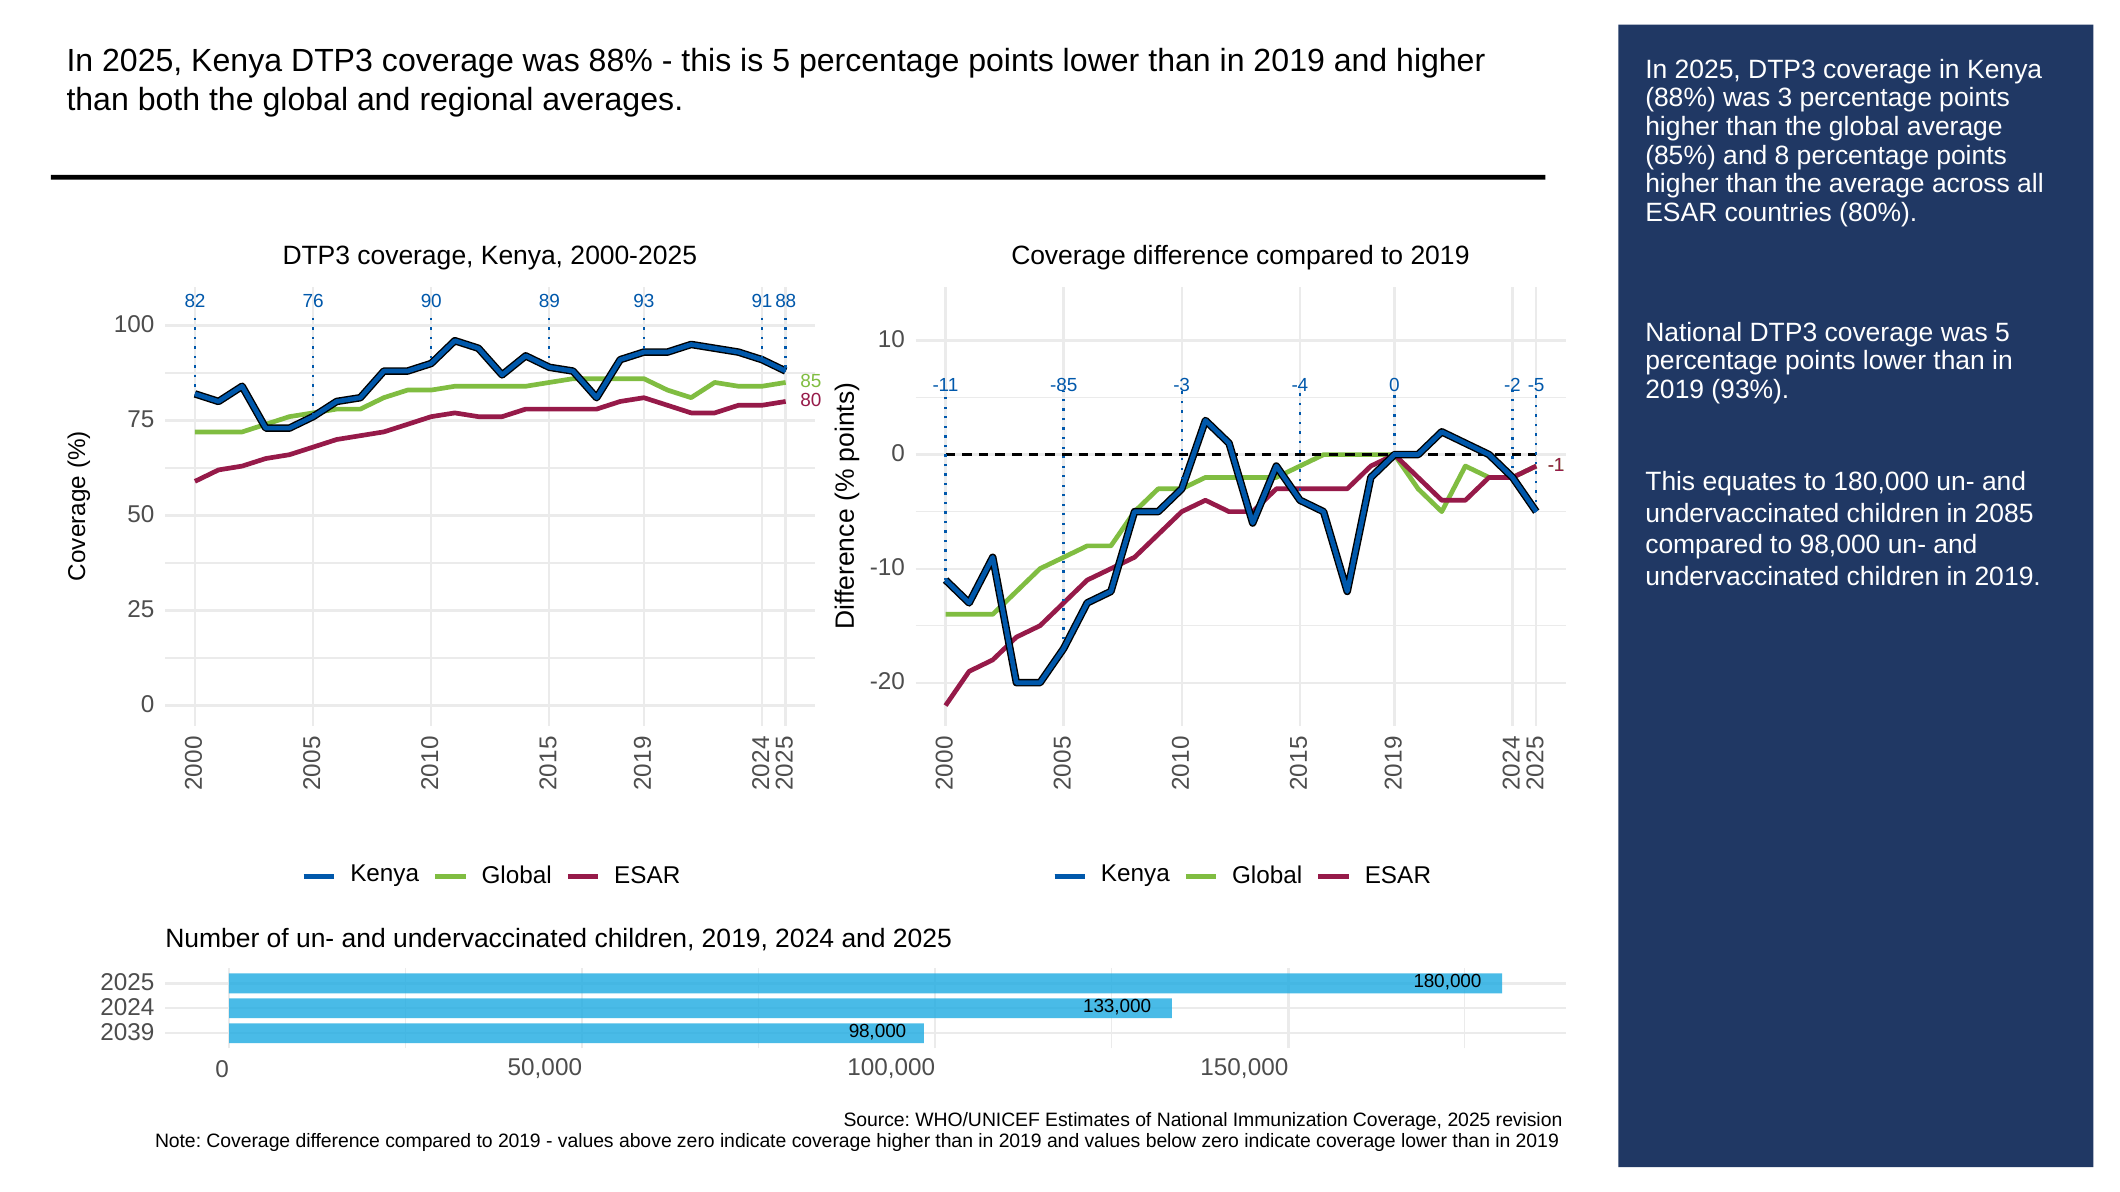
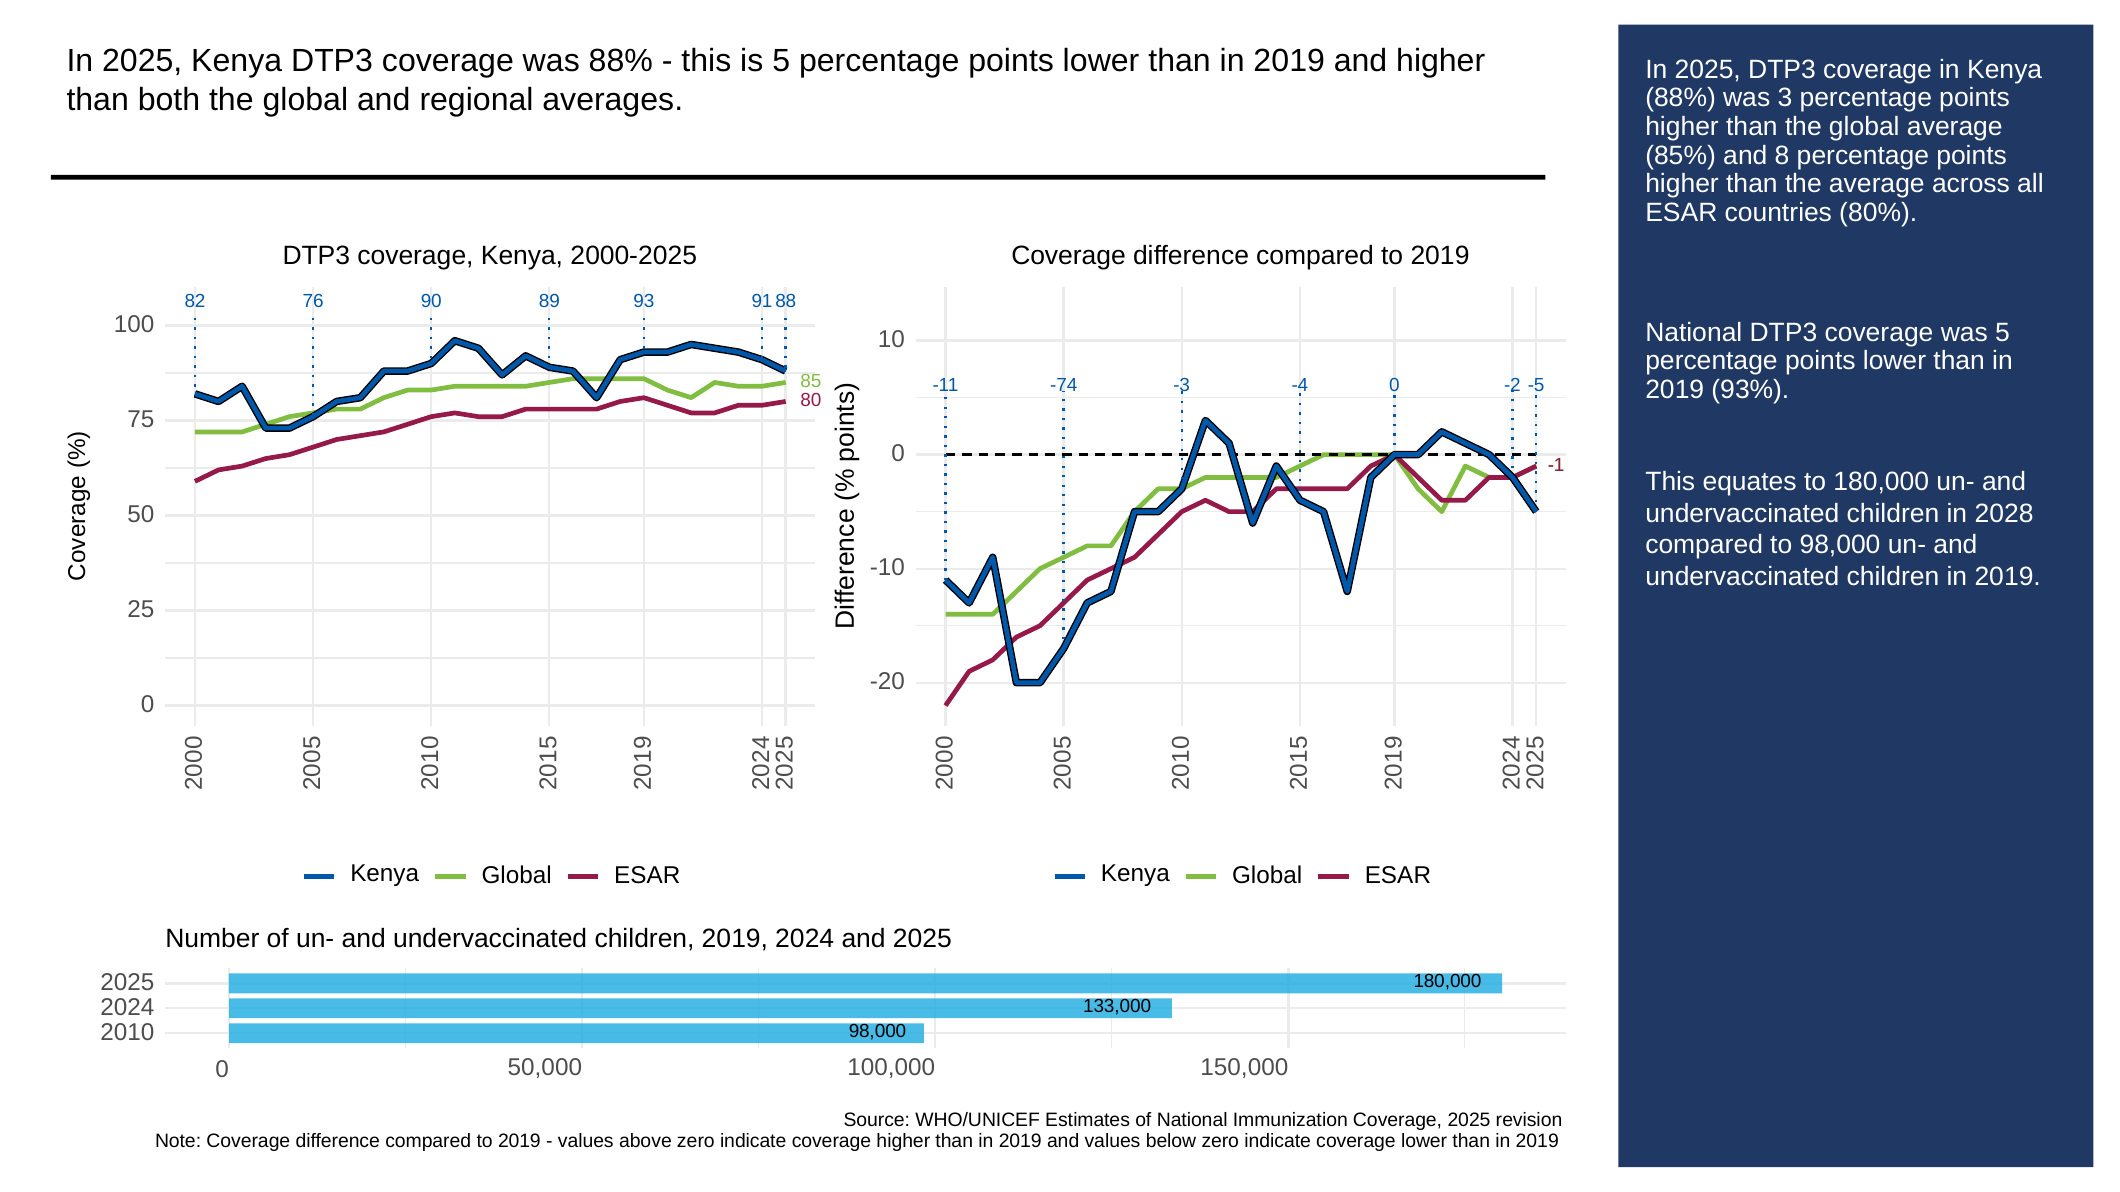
-85: -85 -> -74 (1064, 386)
2085: 2085 -> 2028 (2004, 514)
2039: 2039 -> 2010 (127, 1033)
